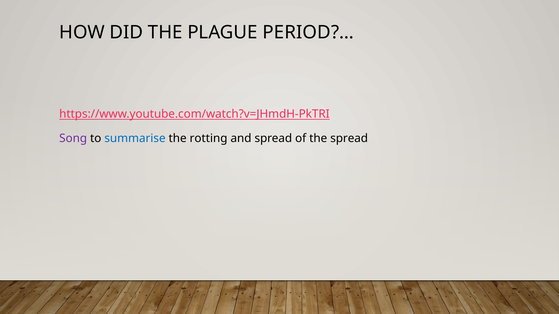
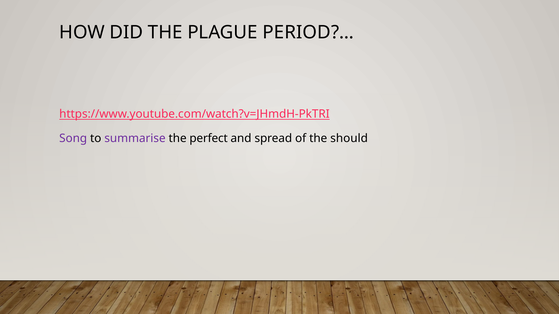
summarise colour: blue -> purple (135, 139)
rotting: rotting -> perfect (209, 139)
the spread: spread -> should (349, 139)
